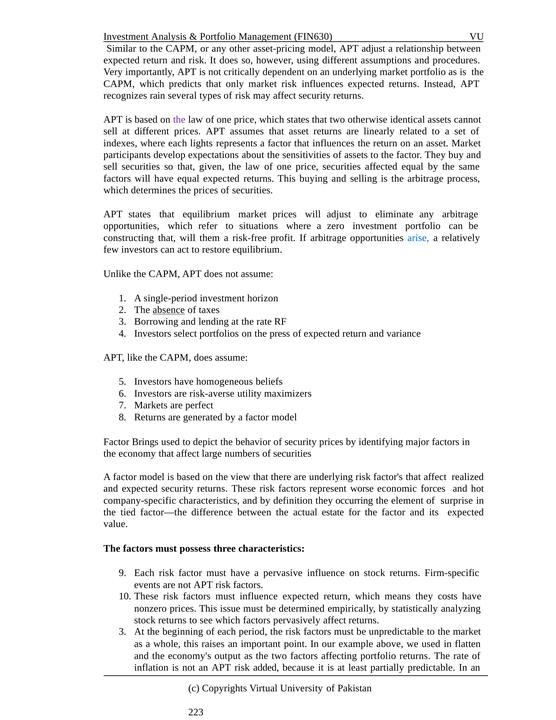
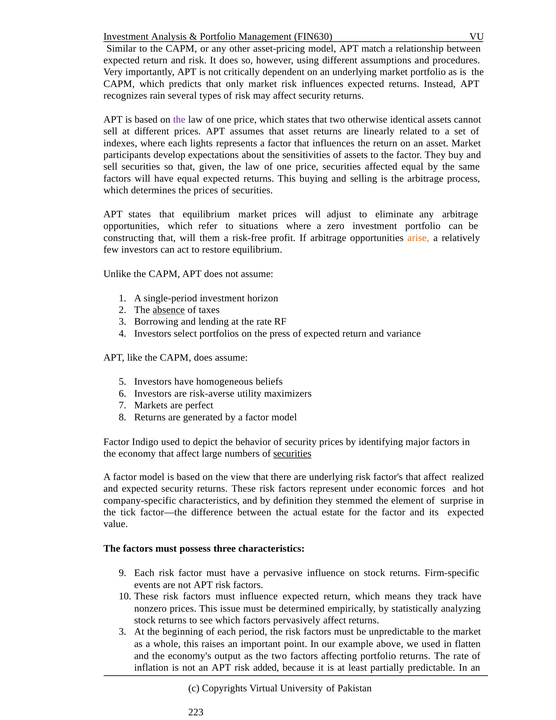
APT adjust: adjust -> match (373, 48)
arise colour: blue -> orange (418, 238)
Brings: Brings -> Indigo (145, 441)
securities underline: none -> present (292, 453)
worse: worse -> under (362, 488)
occurring: occurring -> stemmed (354, 500)
tied: tied -> tick (128, 512)
costs: costs -> track (448, 596)
